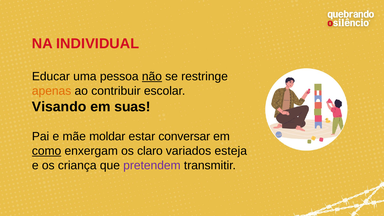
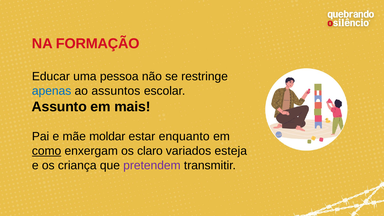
INDIVIDUAL: INDIVIDUAL -> FORMAÇÃO (98, 44)
não underline: present -> none (152, 77)
apenas colour: orange -> blue (52, 91)
contribuir: contribuir -> assuntos (116, 91)
Visando: Visando -> Assunto (59, 107)
suas: suas -> mais (132, 107)
conversar: conversar -> enquanto (184, 137)
